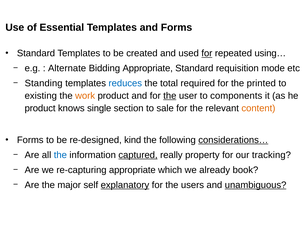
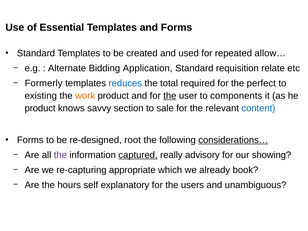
for underline: present -> none (207, 53)
using…: using… -> allow… (270, 53)
Bidding Appropriate: Appropriate -> Application (148, 68)
mode: mode -> relate (273, 68)
Standing: Standing -> Formerly (44, 83)
printed: printed -> perfect (261, 83)
single: single -> savvy (99, 108)
content colour: orange -> blue (258, 108)
kind: kind -> root (133, 140)
the colour: blue -> purple (60, 155)
property: property -> advisory (202, 155)
tracking: tracking -> showing (272, 155)
major: major -> hours (69, 185)
explanatory underline: present -> none (125, 185)
unambiguous underline: present -> none (256, 185)
